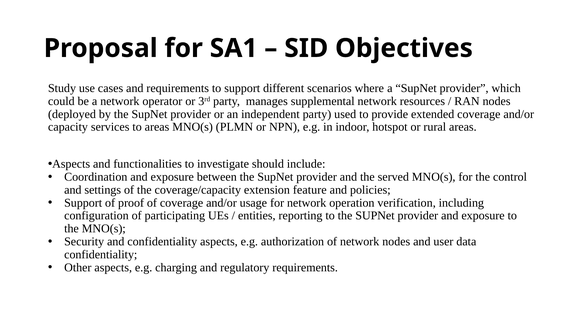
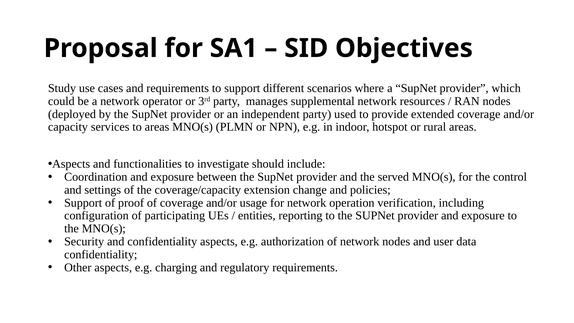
feature: feature -> change (310, 190)
